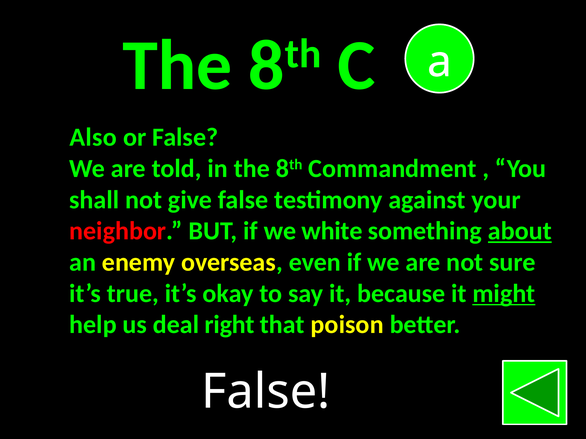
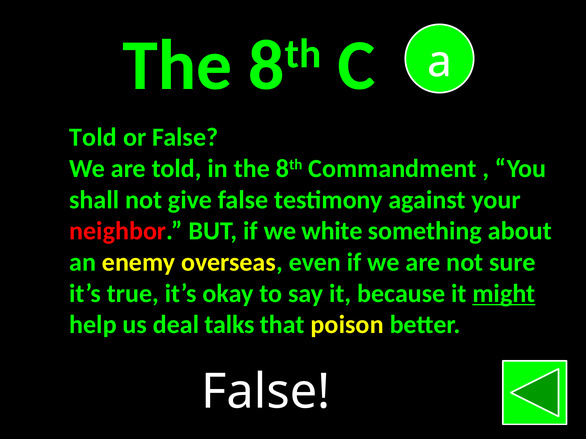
Also: Also -> Told (93, 138)
about underline: present -> none (520, 231)
right: right -> talks (230, 325)
